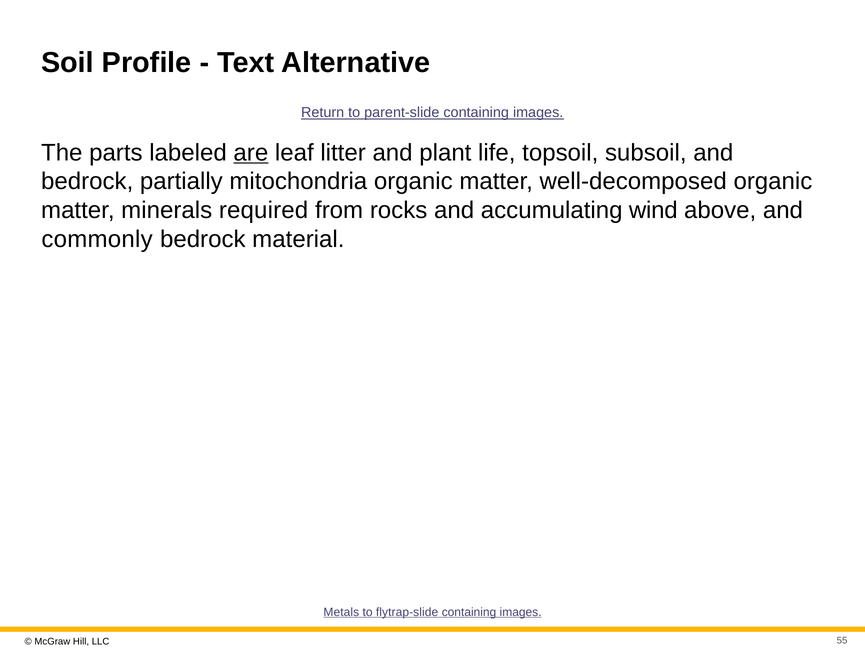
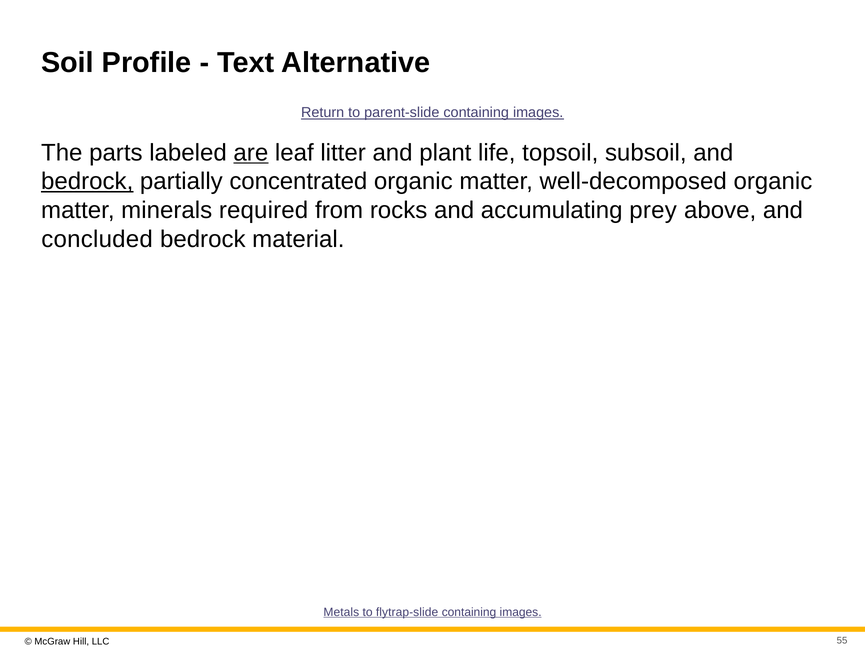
bedrock underline: none -> present (87, 181)
mitochondria: mitochondria -> concentrated (298, 181)
wind: wind -> prey (653, 210)
commonly: commonly -> concluded (97, 239)
